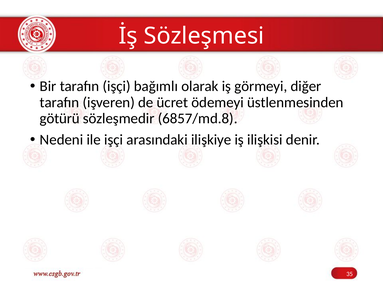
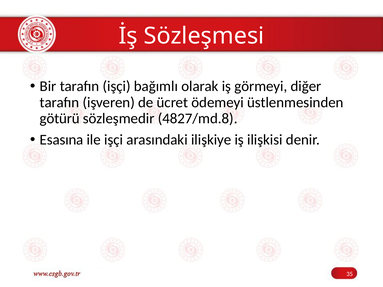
6857/md.8: 6857/md.8 -> 4827/md.8 (198, 119)
Nedeni: Nedeni -> Esasına (62, 140)
